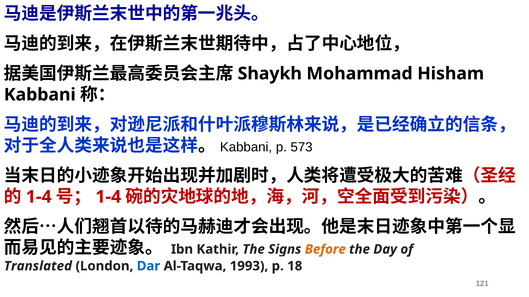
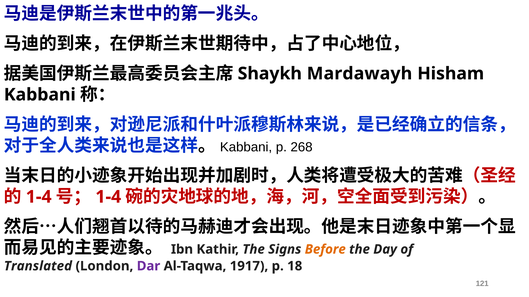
Mohammad: Mohammad -> Mardawayh (359, 74)
573: 573 -> 268 (302, 147)
Dar colour: blue -> purple (148, 266)
1993: 1993 -> 1917 (249, 266)
